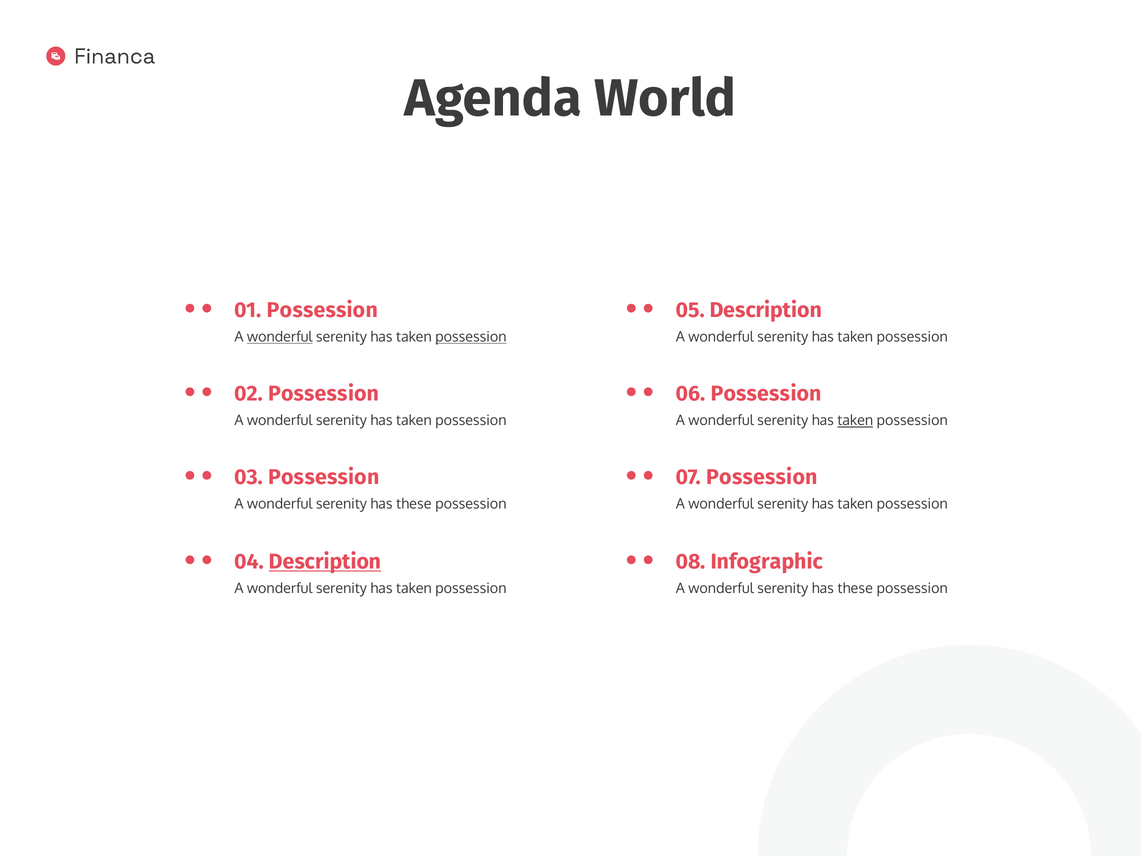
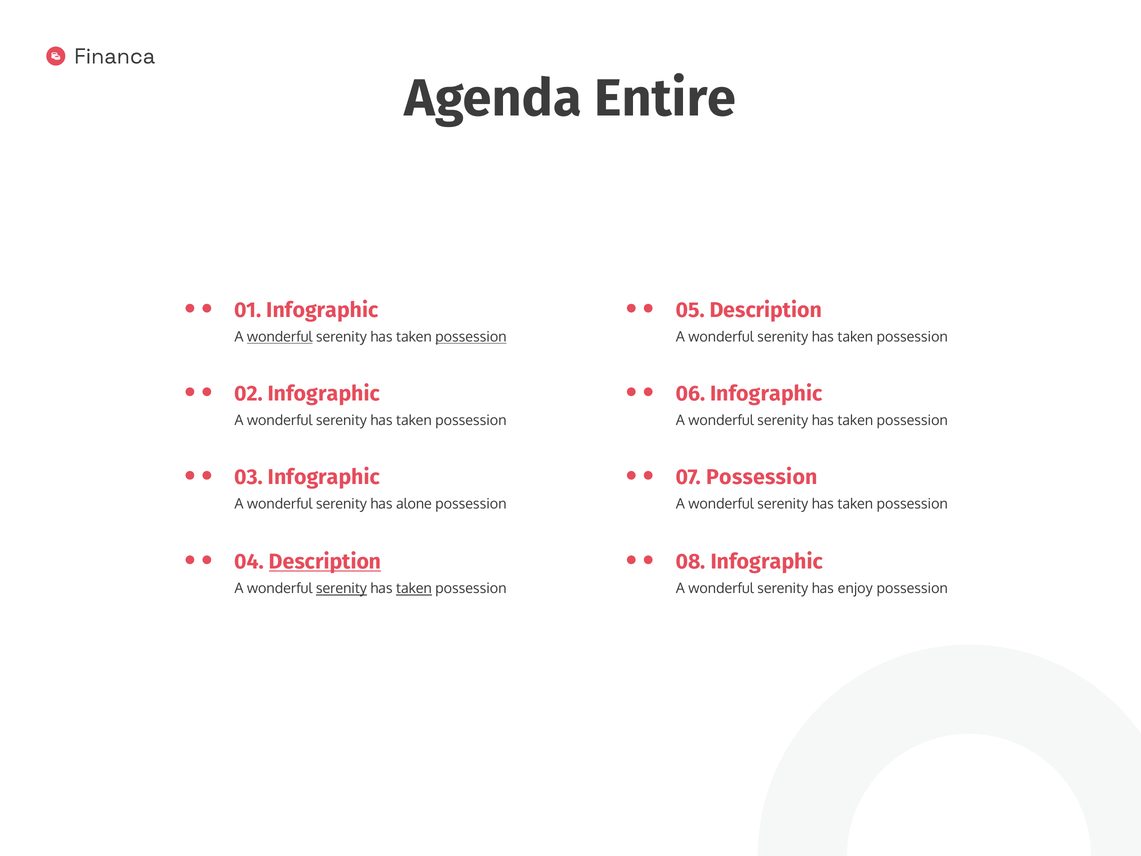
World: World -> Entire (665, 99)
01 Possession: Possession -> Infographic (322, 310)
02 Possession: Possession -> Infographic (324, 394)
06 Possession: Possession -> Infographic (766, 394)
taken underline: present -> none (855, 421)
03 Possession: Possession -> Infographic (324, 477)
these: these -> alone (414, 504)
serenity underline: none -> present (341, 589)
taken underline: none -> present (414, 589)
these: these -> enjoy (855, 589)
